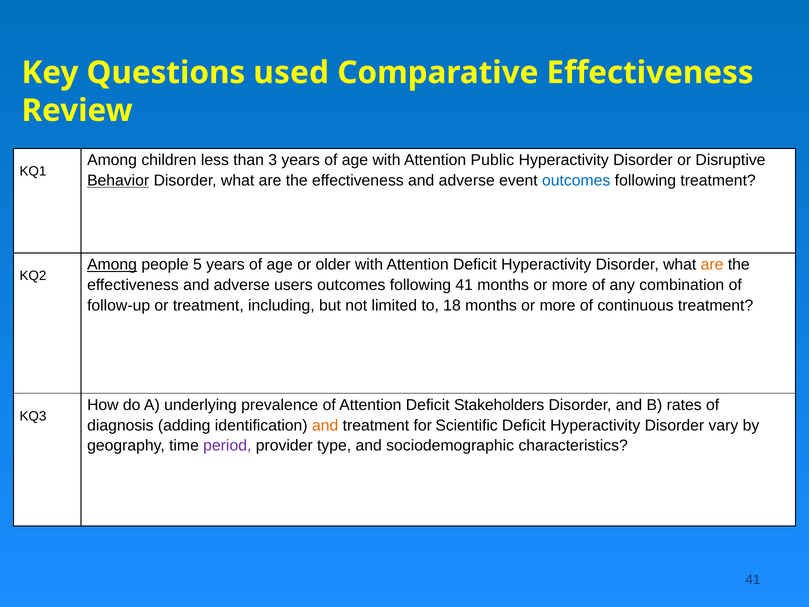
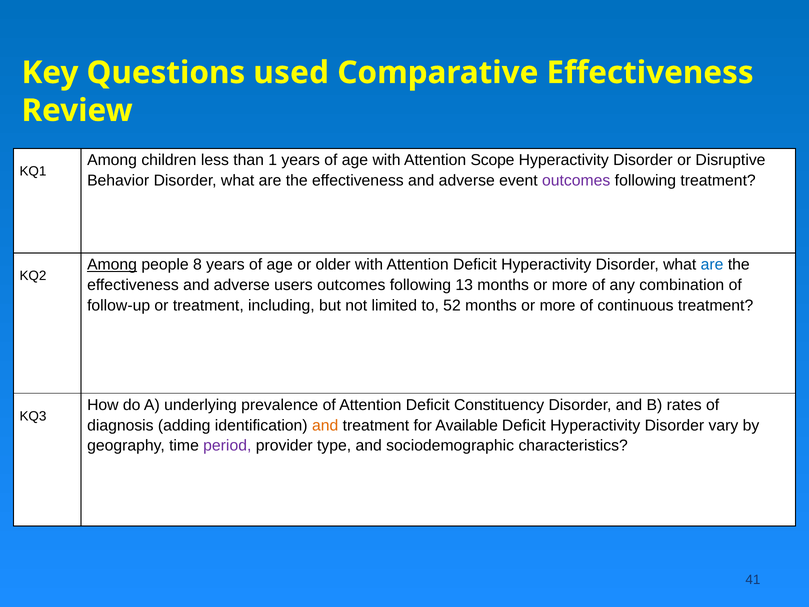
3: 3 -> 1 (273, 160)
Public: Public -> Scope (493, 160)
Behavior underline: present -> none (118, 180)
outcomes colour: blue -> purple (576, 180)
5: 5 -> 8 (197, 265)
are colour: orange -> blue (712, 265)
following 41: 41 -> 13 (464, 285)
18: 18 -> 52 (452, 305)
Stakeholders: Stakeholders -> Constituency (499, 405)
Scientific: Scientific -> Available (467, 425)
